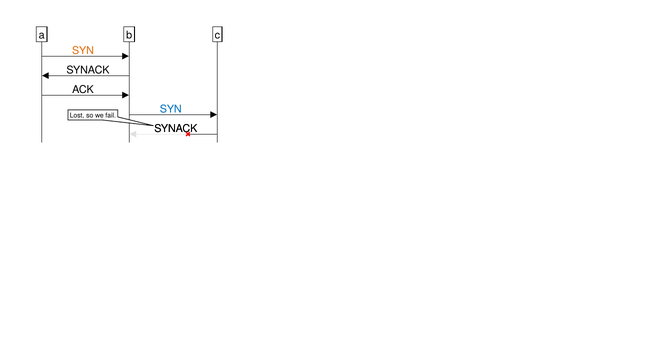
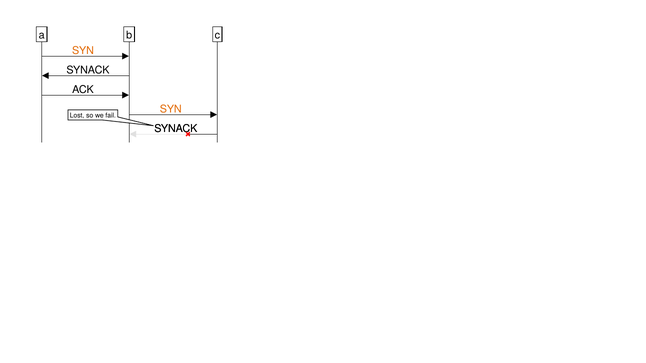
SYN colour: blue -> orange (171, 109)
